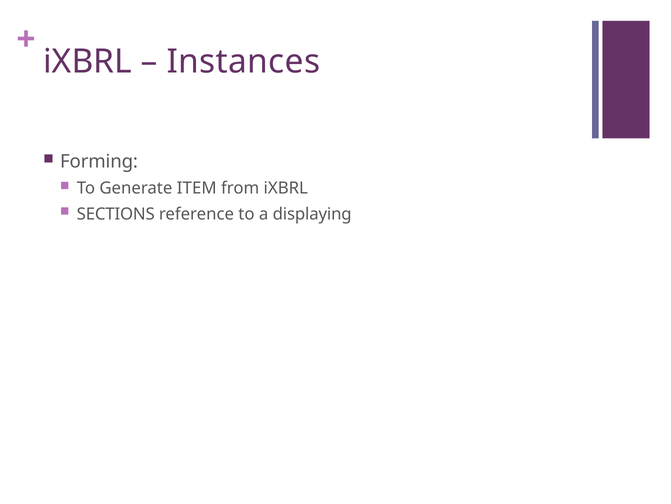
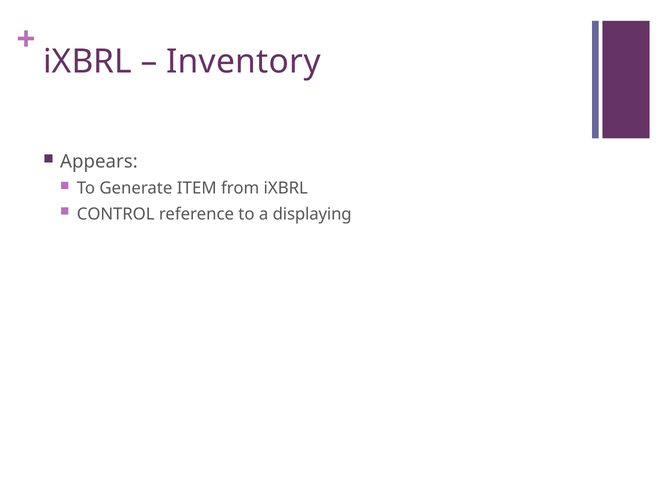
Instances: Instances -> Inventory (243, 61)
Forming: Forming -> Appears (99, 161)
SECTIONS: SECTIONS -> CONTROL (116, 214)
